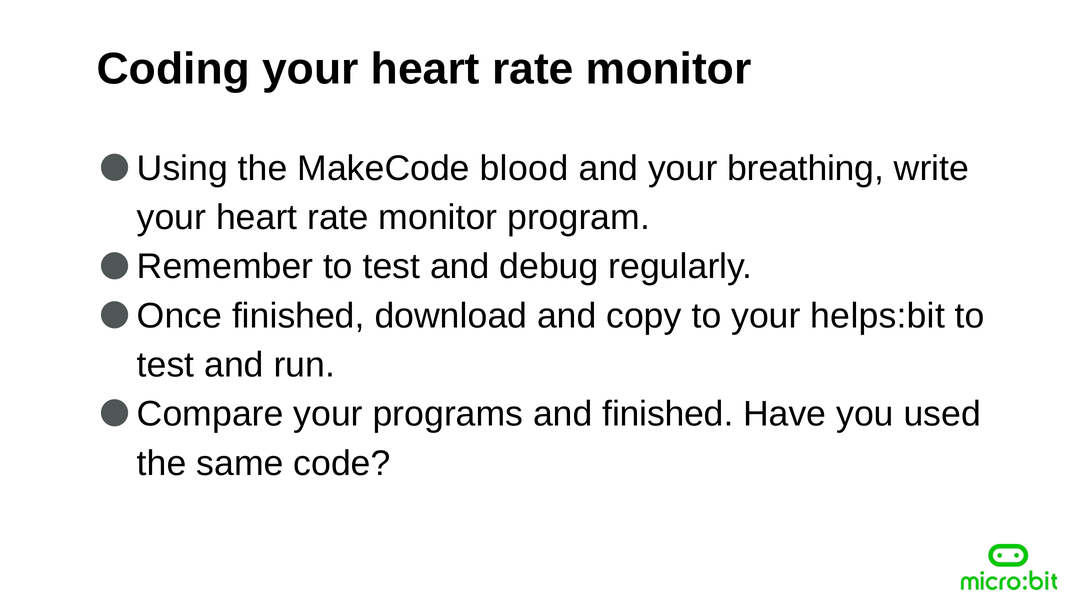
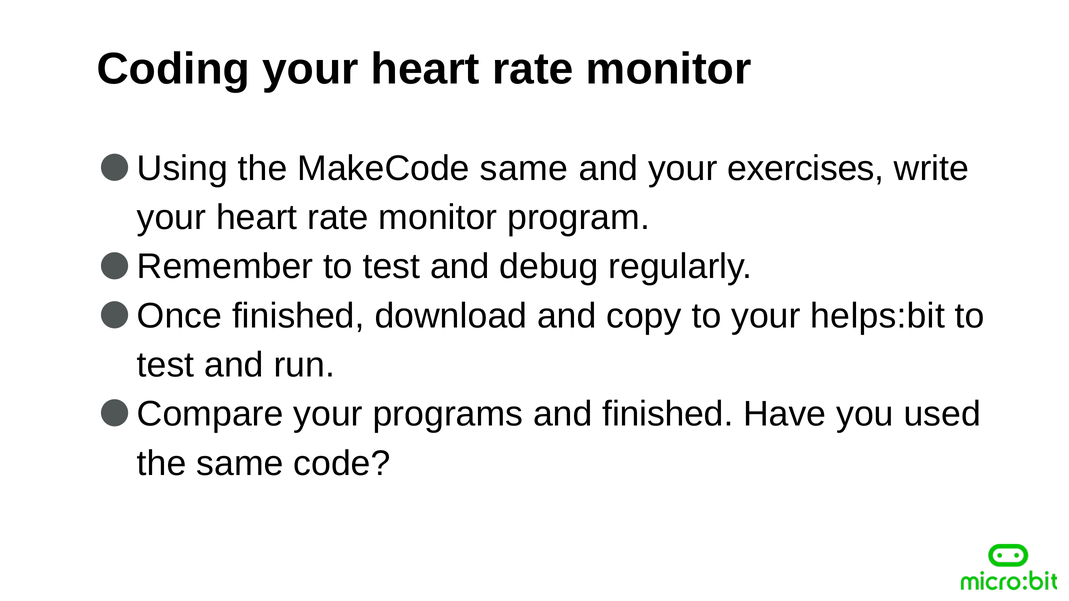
MakeCode blood: blood -> same (524, 168)
breathing: breathing -> exercises (806, 168)
